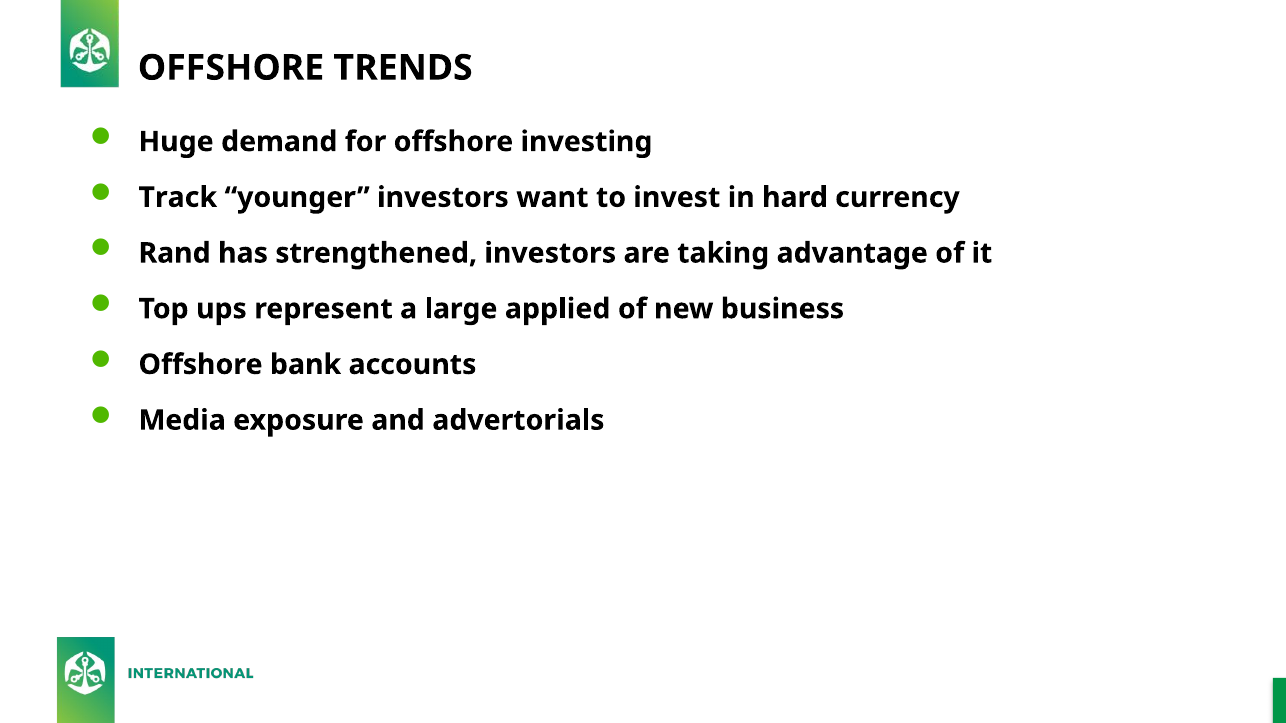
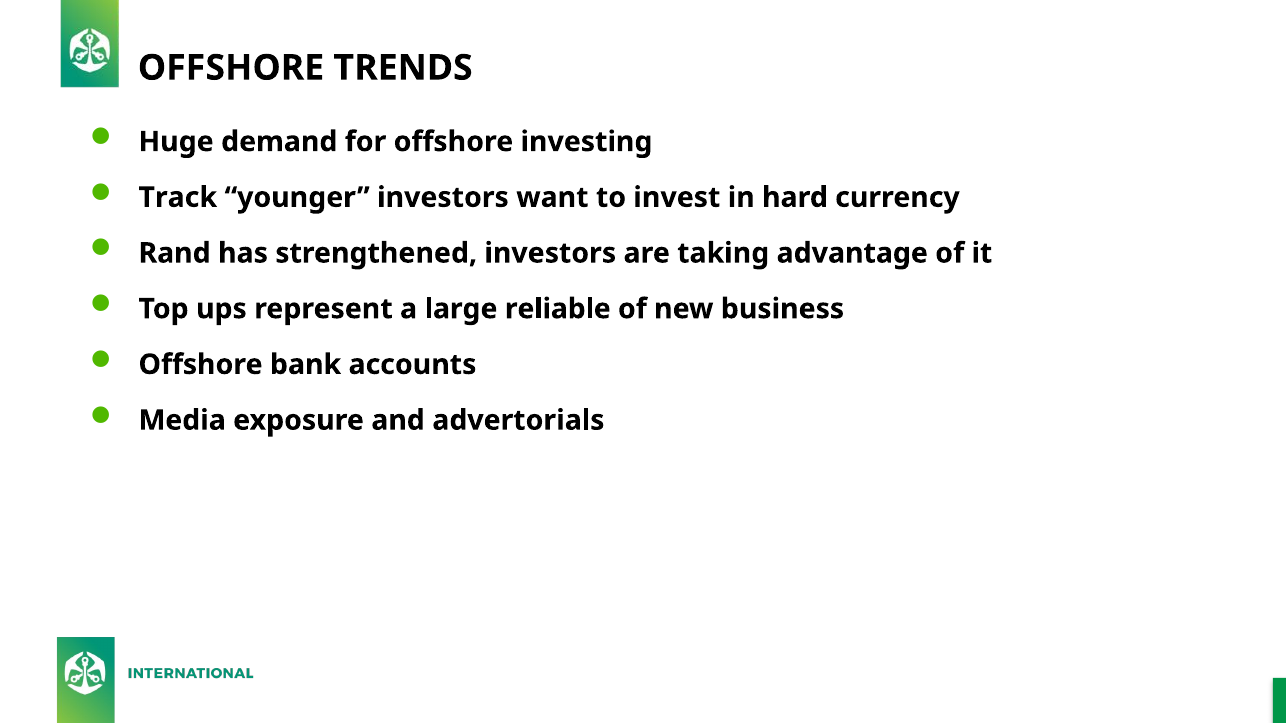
applied: applied -> reliable (558, 309)
